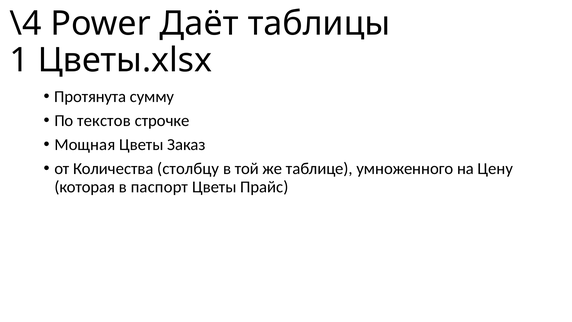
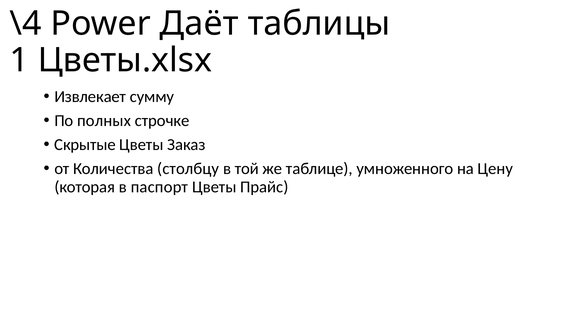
Протянута: Протянута -> Извлекает (90, 97)
текстов: текстов -> полных (104, 121)
Мощная: Мощная -> Скрытые (85, 145)
